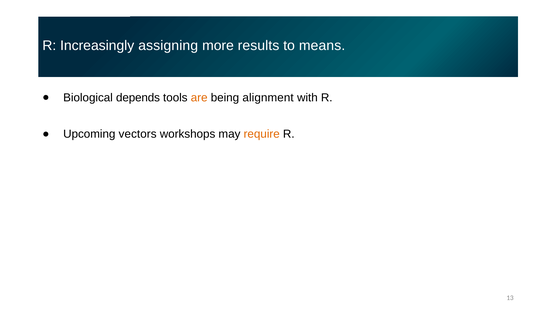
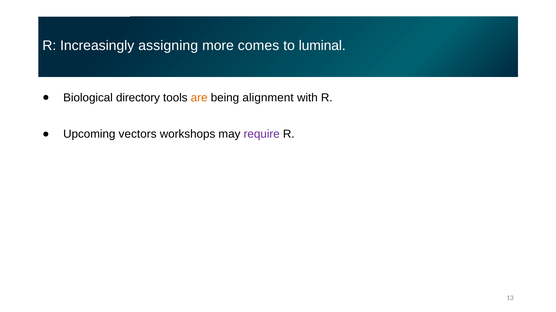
results: results -> comes (259, 46)
means: means -> luminal (322, 46)
depends: depends -> directory (138, 98)
require colour: orange -> purple (262, 134)
